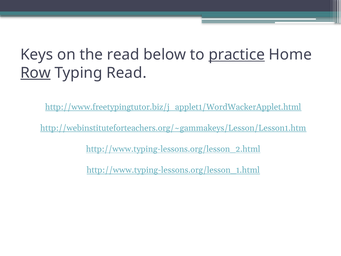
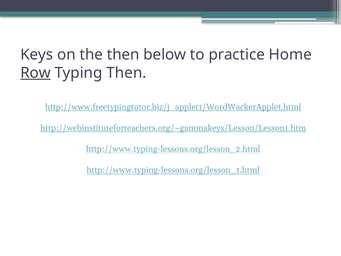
the read: read -> then (123, 55)
practice underline: present -> none (237, 55)
Typing Read: Read -> Then (126, 73)
